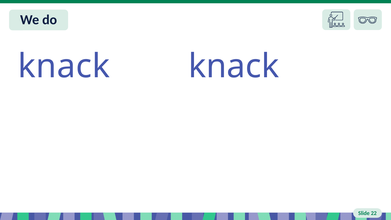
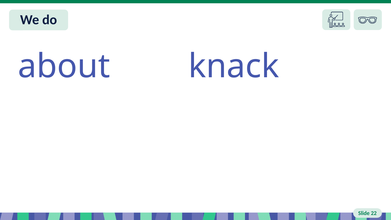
knack: knack -> about (64, 66)
